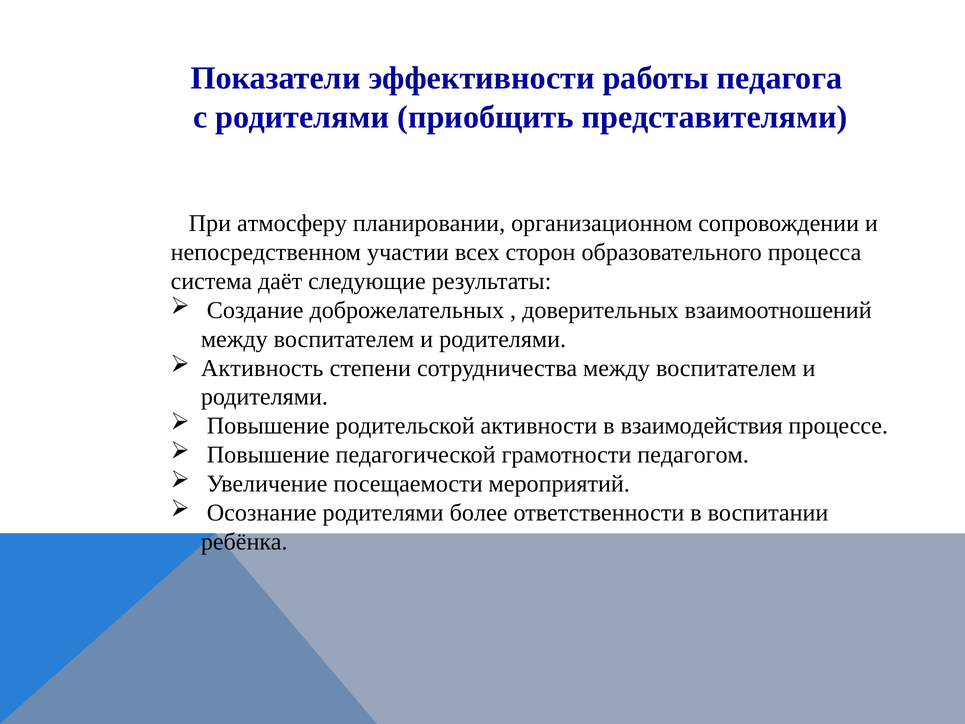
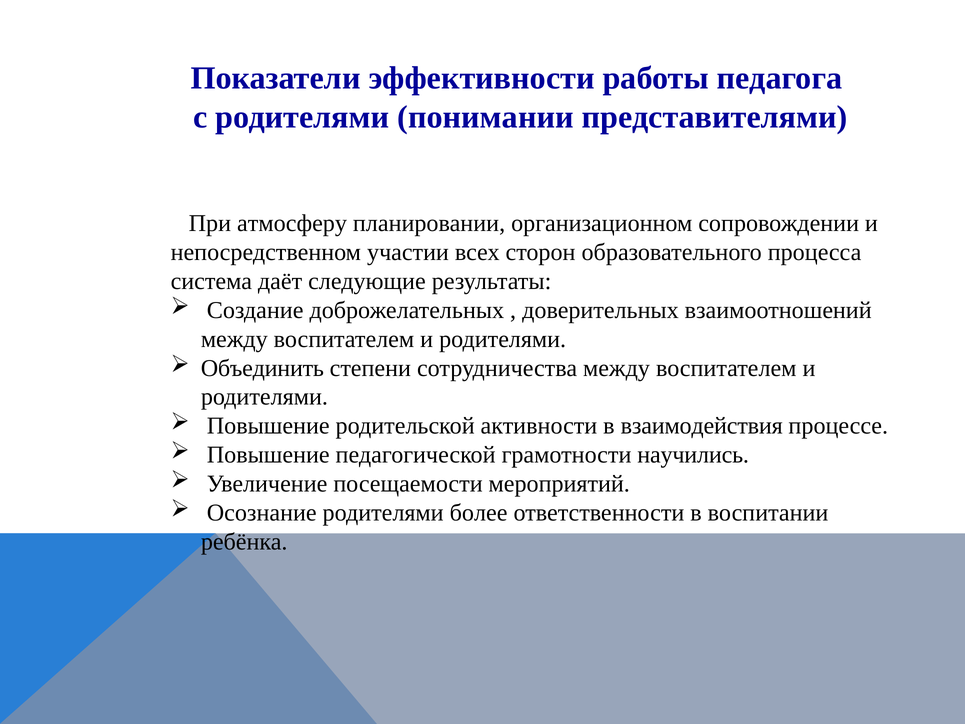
приобщить: приобщить -> понимании (486, 117)
Активность: Активность -> Объединить (262, 368)
педагогом: педагогом -> научились (693, 455)
